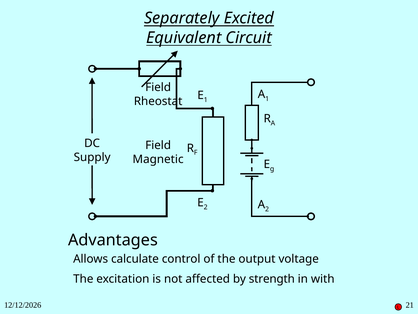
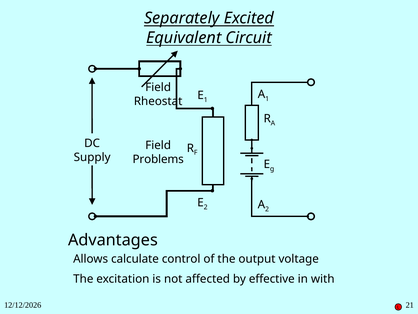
Magnetic: Magnetic -> Problems (158, 159)
strength: strength -> effective (272, 278)
